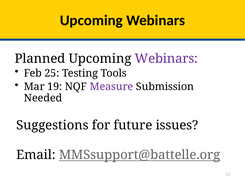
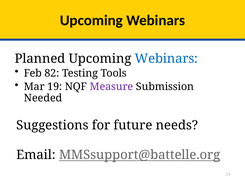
Webinars colour: purple -> blue (166, 59)
25: 25 -> 82 (52, 73)
issues: issues -> needs (177, 126)
